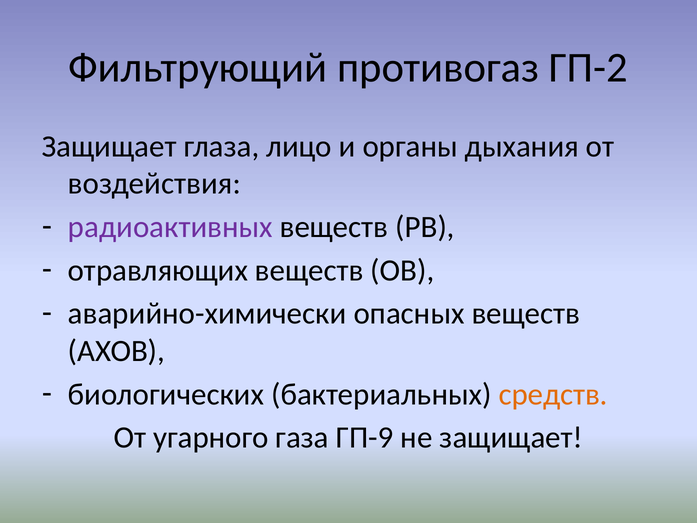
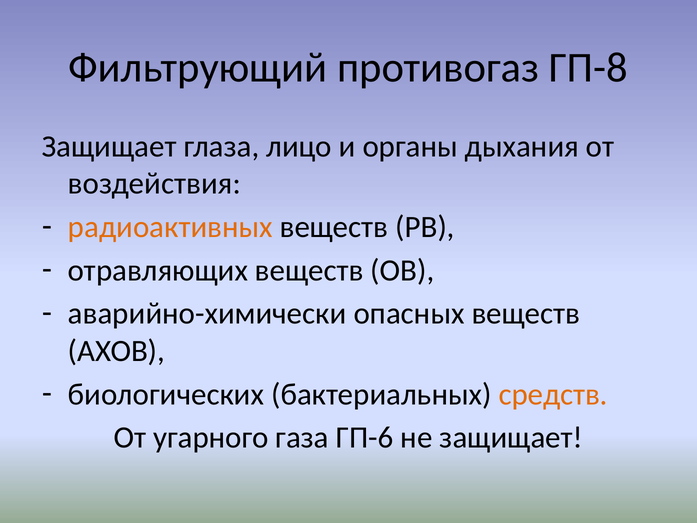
ГП-2: ГП-2 -> ГП-8 (588, 67)
радиоактивных colour: purple -> orange (170, 227)
ГП-9: ГП-9 -> ГП-6 (365, 438)
